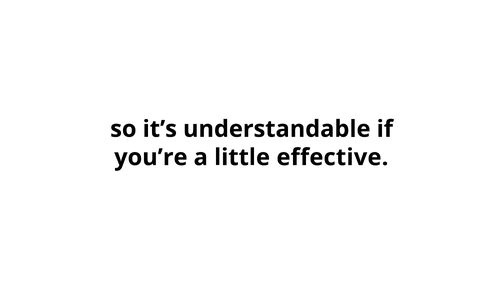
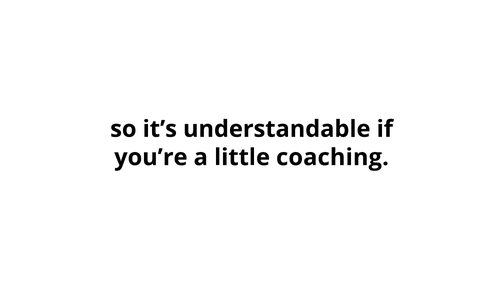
effective: effective -> coaching (332, 157)
